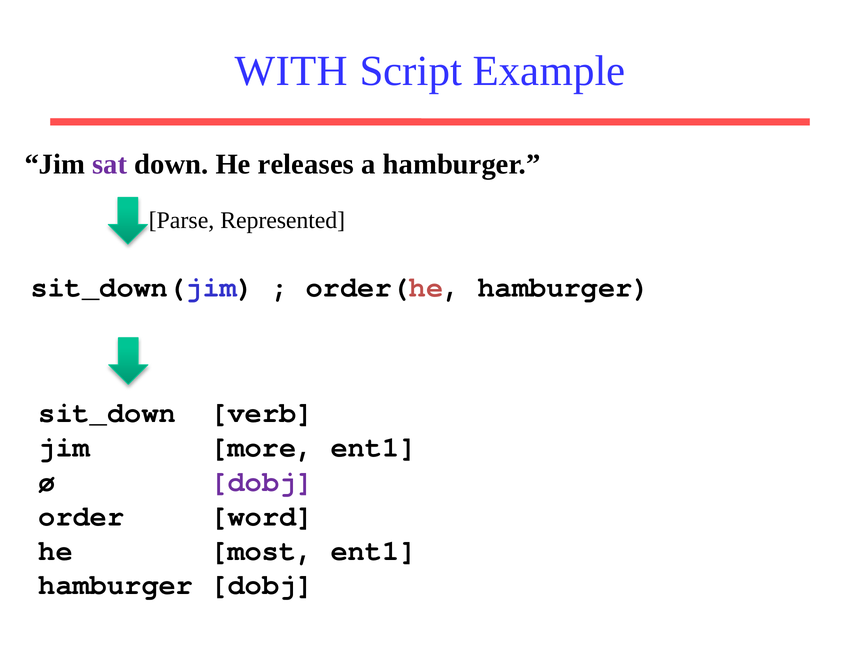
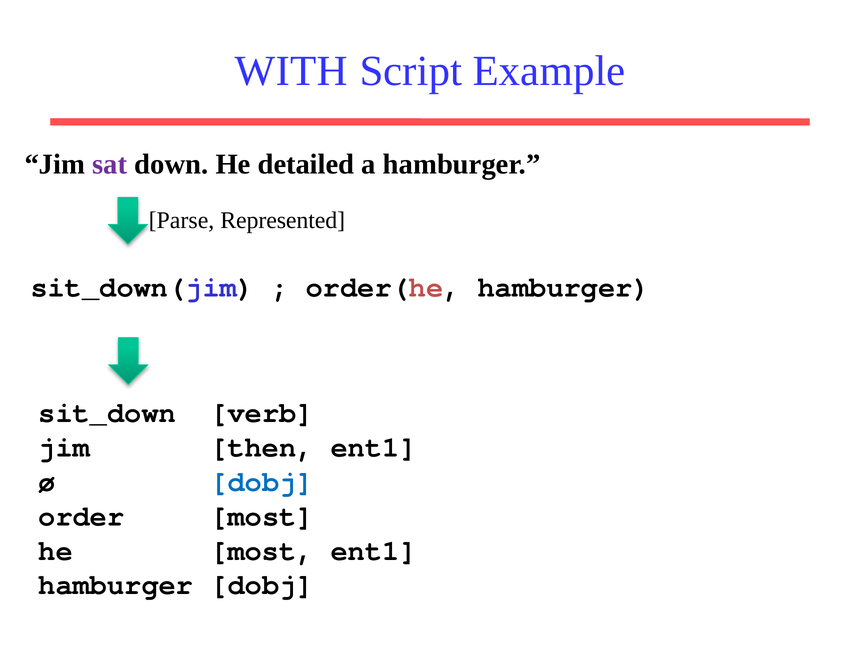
releases: releases -> detailed (306, 164)
more: more -> then (262, 447)
dobj colour: purple -> blue (262, 482)
order word: word -> most (262, 516)
